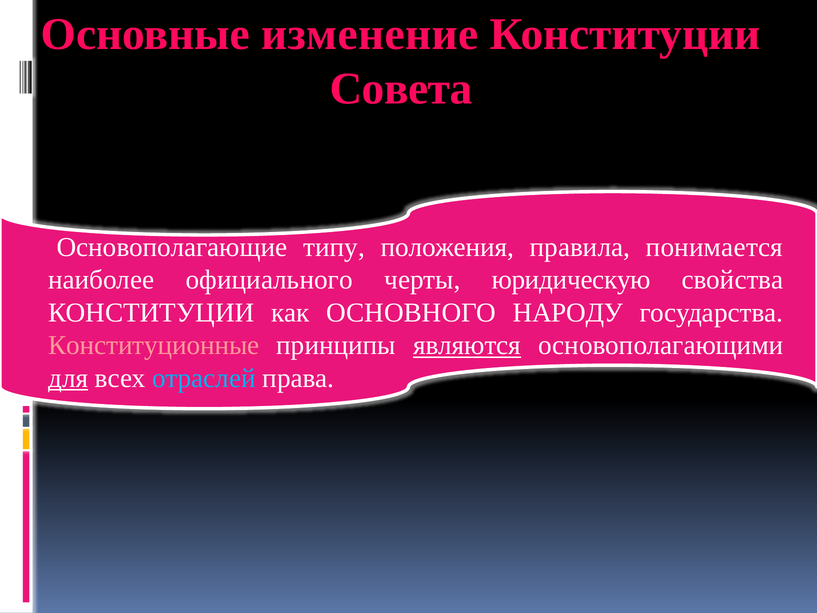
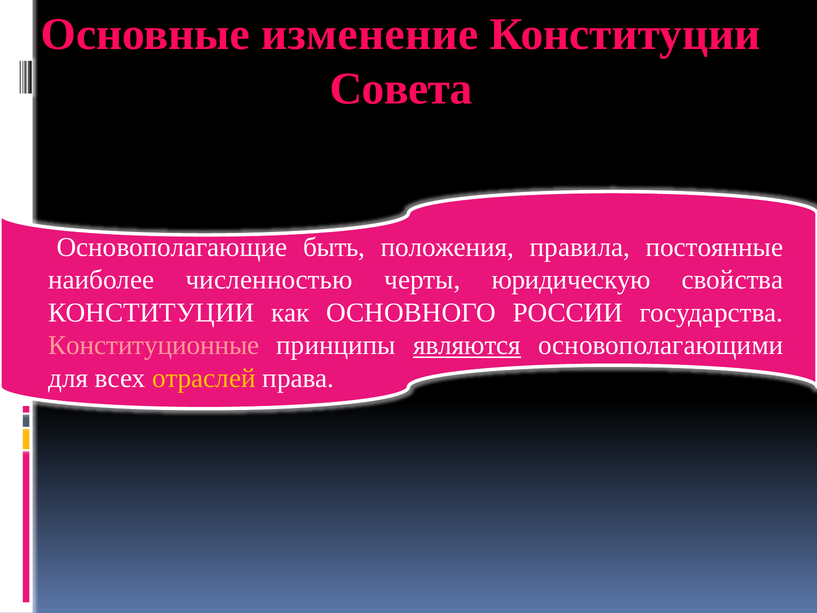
типу: типу -> быть (334, 247)
понимается: понимается -> постоянные (714, 247)
официального: официального -> численностью (269, 280)
НАРОДУ: НАРОДУ -> РОССИИ (568, 313)
для underline: present -> none (68, 378)
отраслей colour: light blue -> yellow (204, 378)
